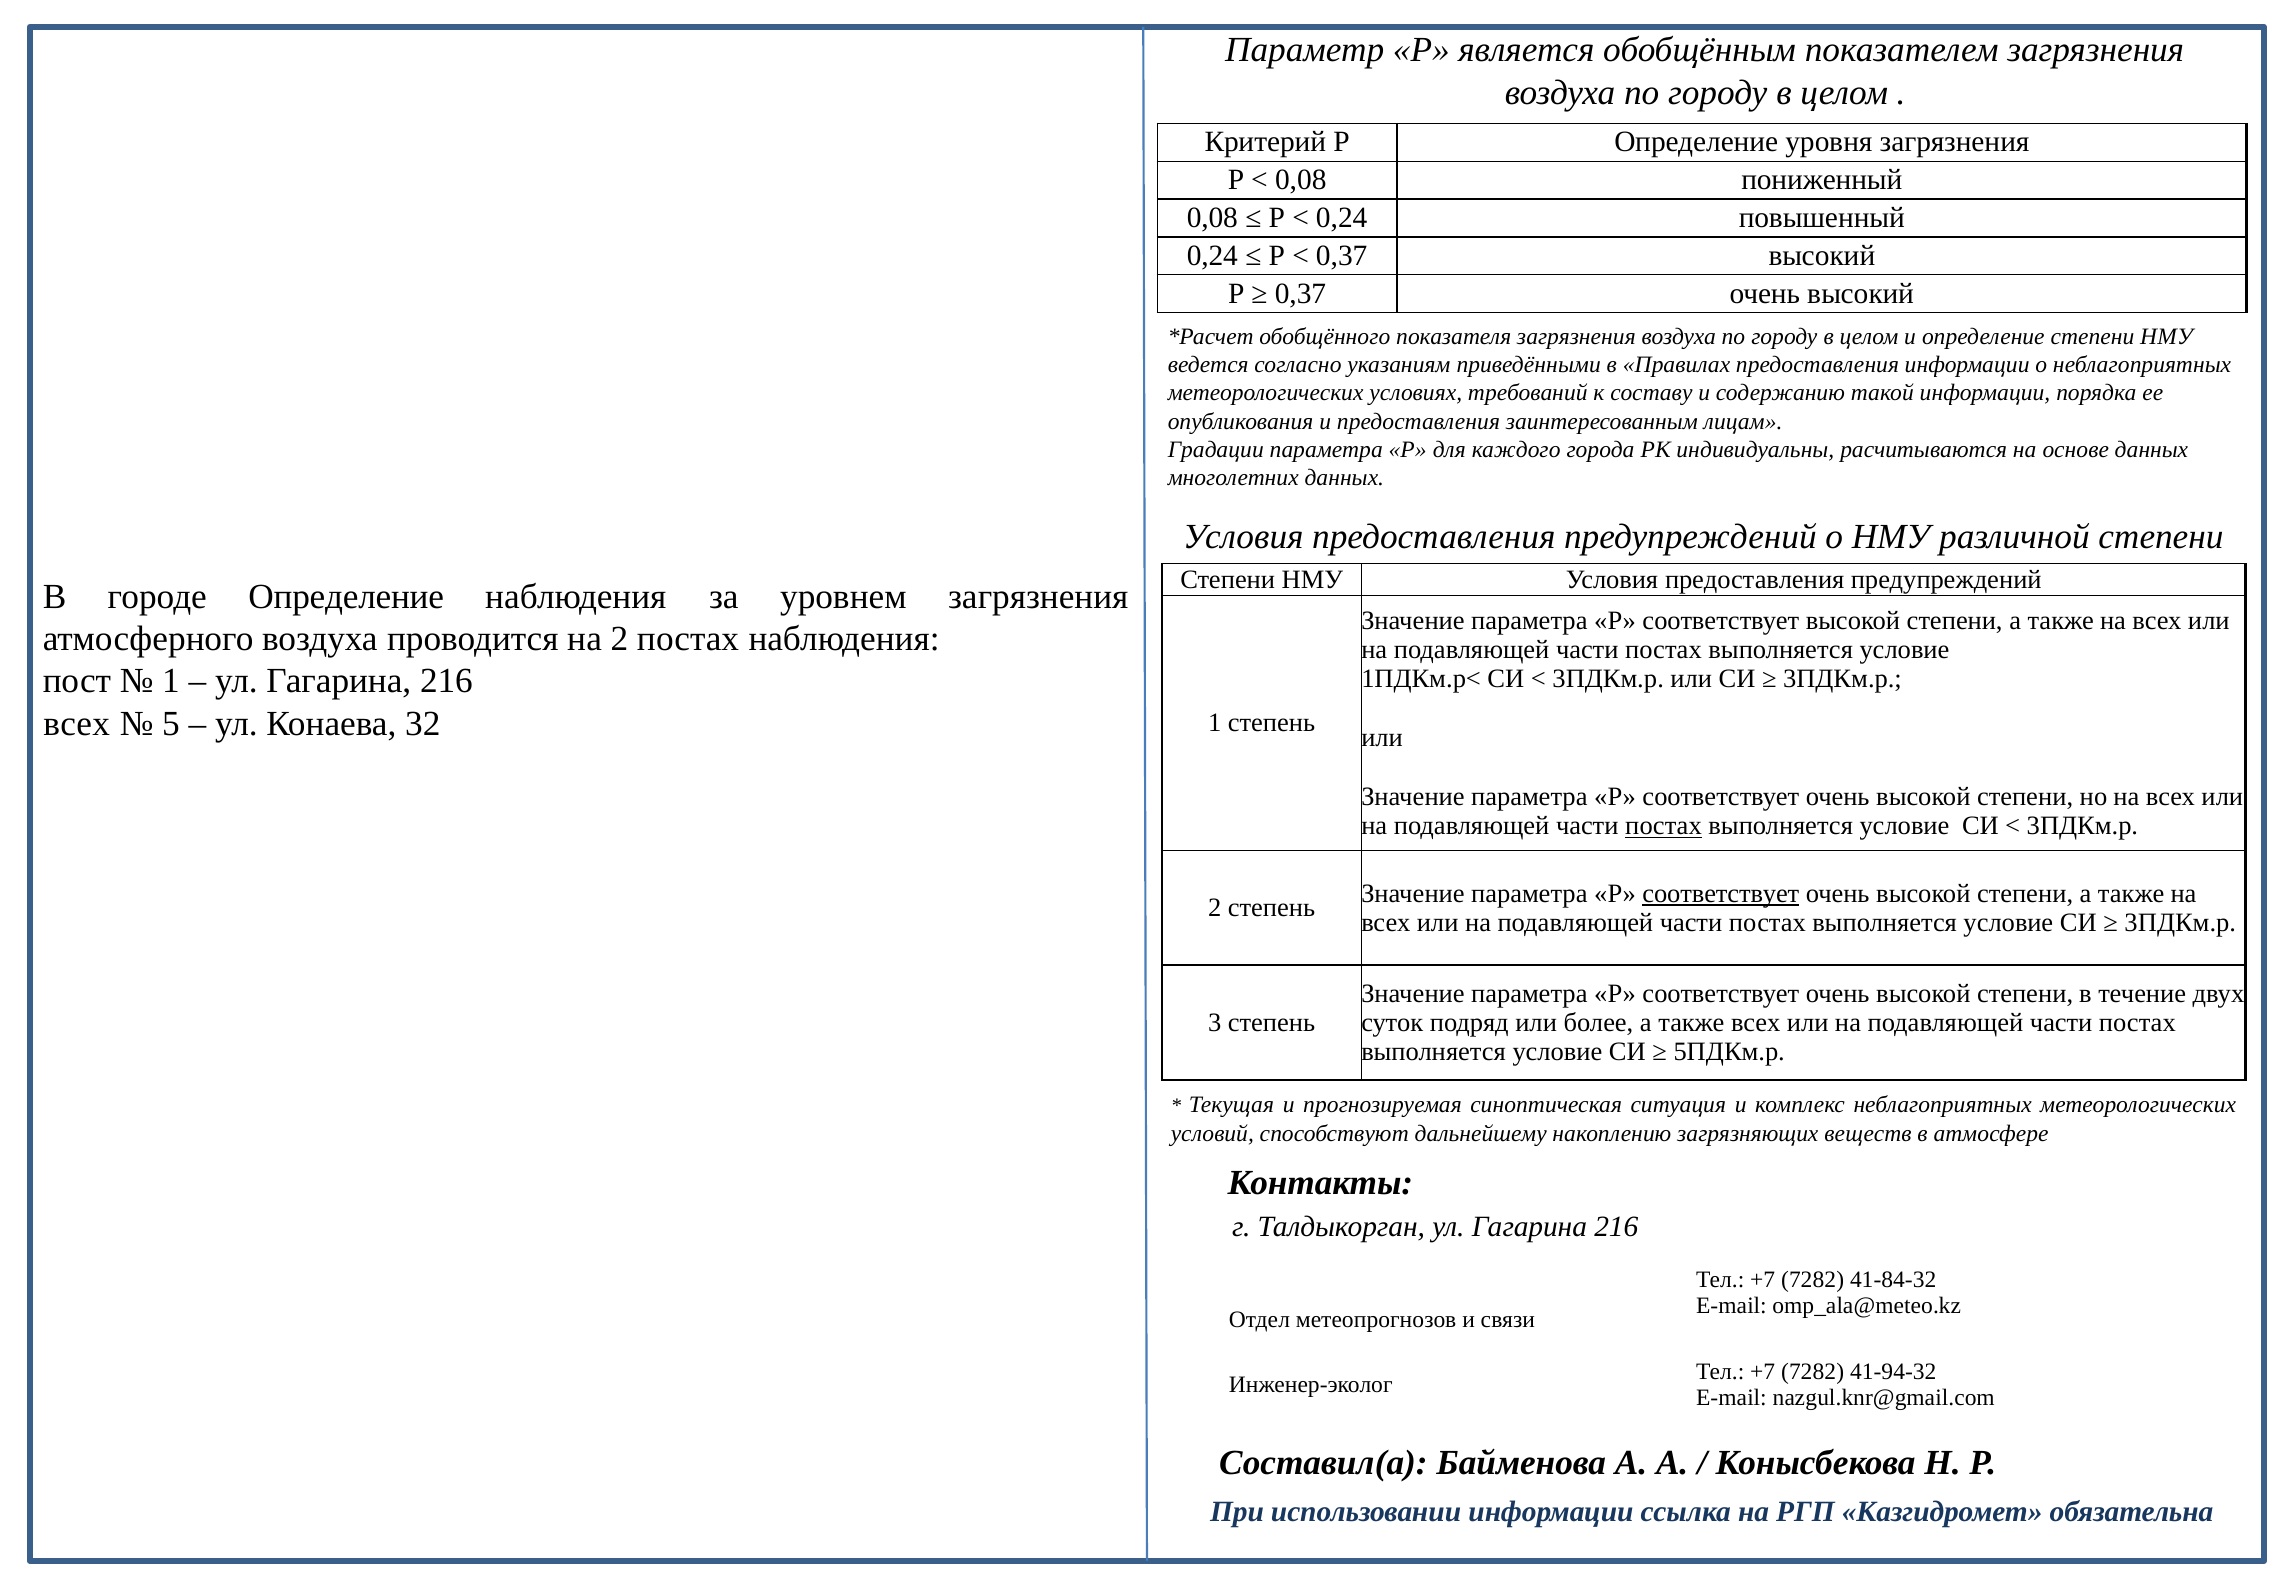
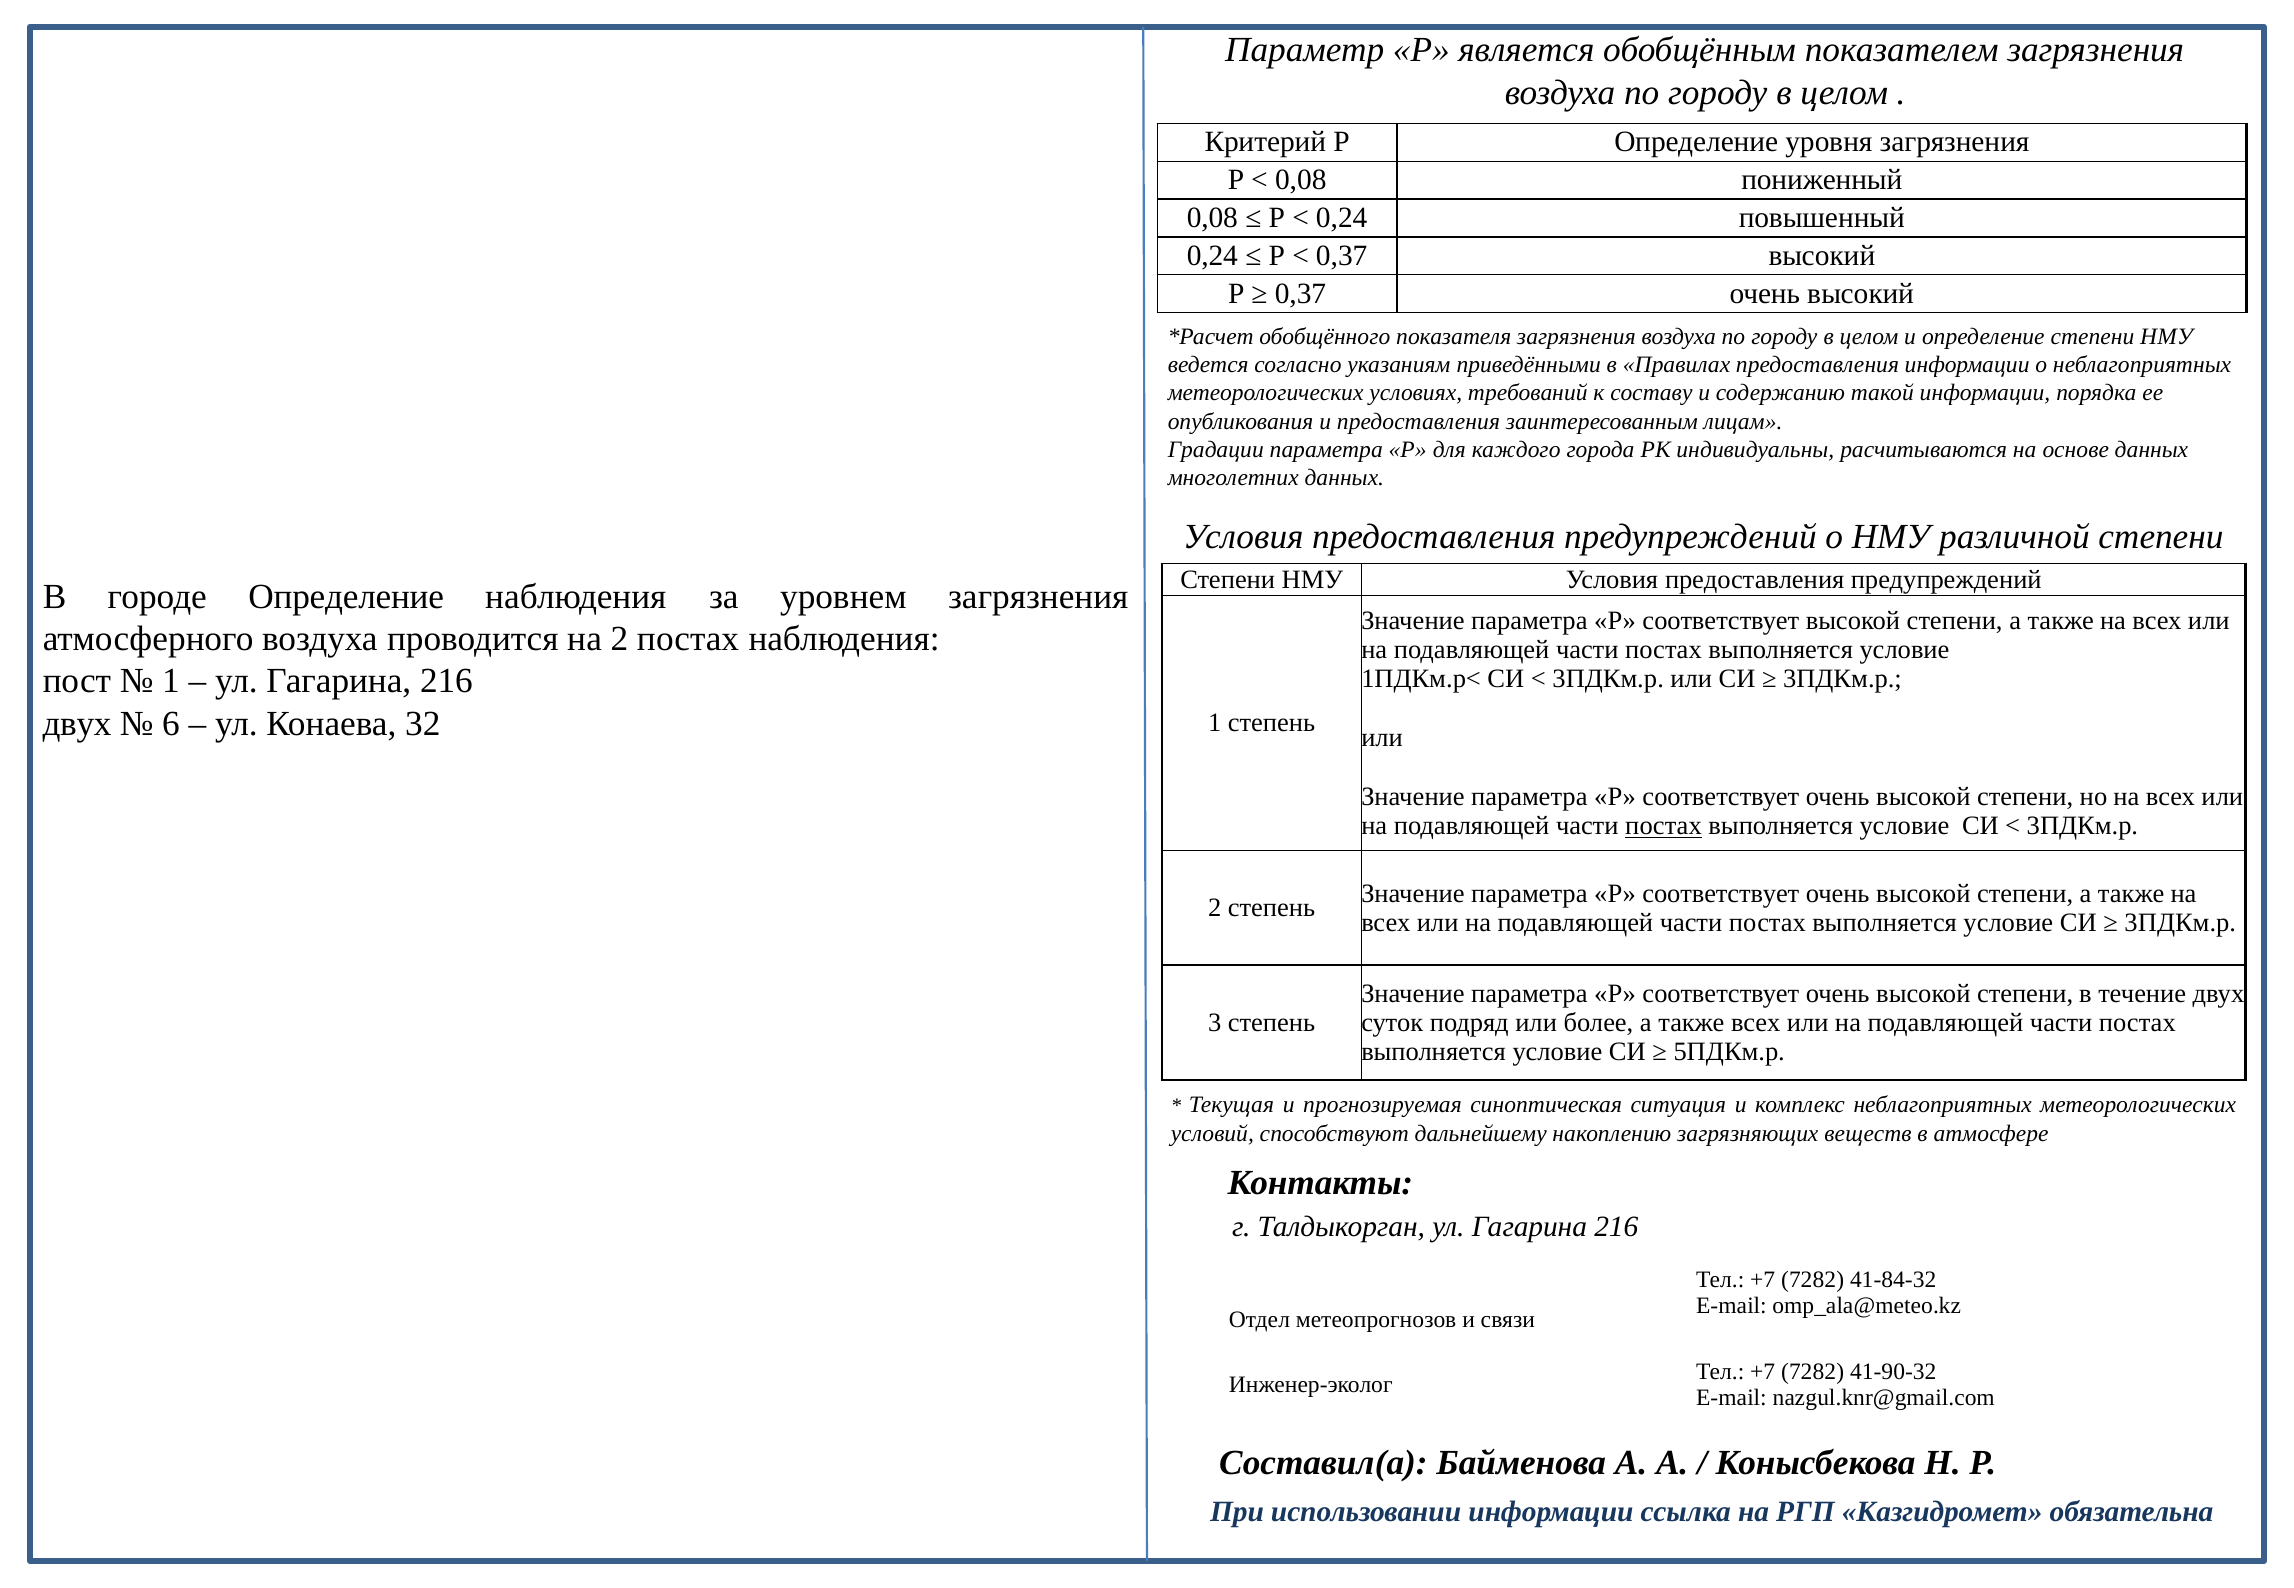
всех: всех -> двух (77, 723)
5: 5 -> 6 (171, 723)
соответствует underline: present -> none (1721, 893)
41-94-32: 41-94-32 -> 41-90-32 (1893, 1372)
